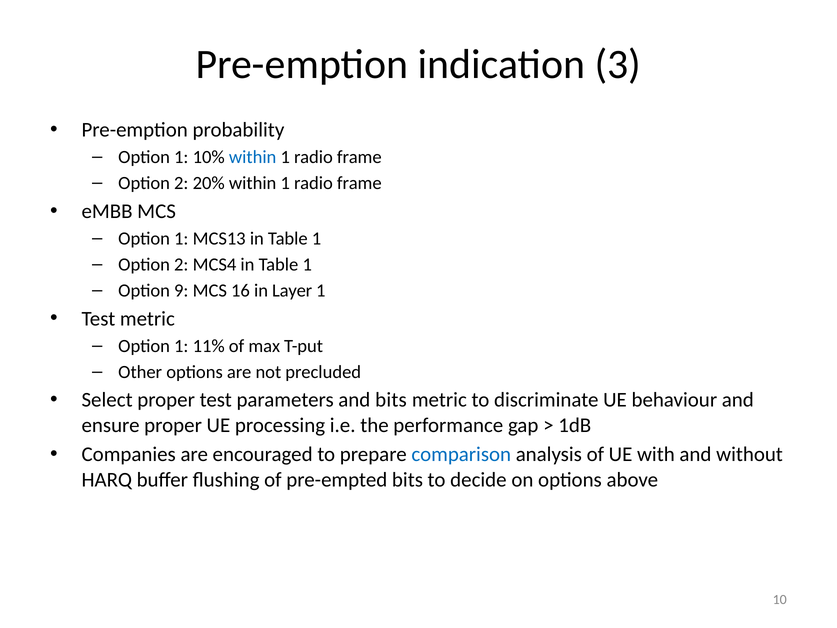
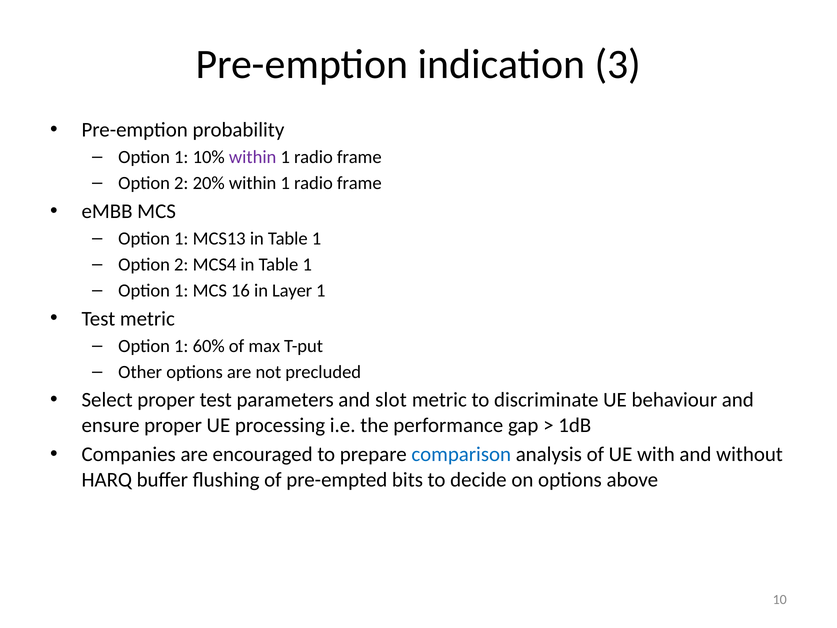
within colour: blue -> purple (253, 157)
9: 9 -> 1 (181, 291)
11%: 11% -> 60% (209, 346)
and bits: bits -> slot (391, 400)
